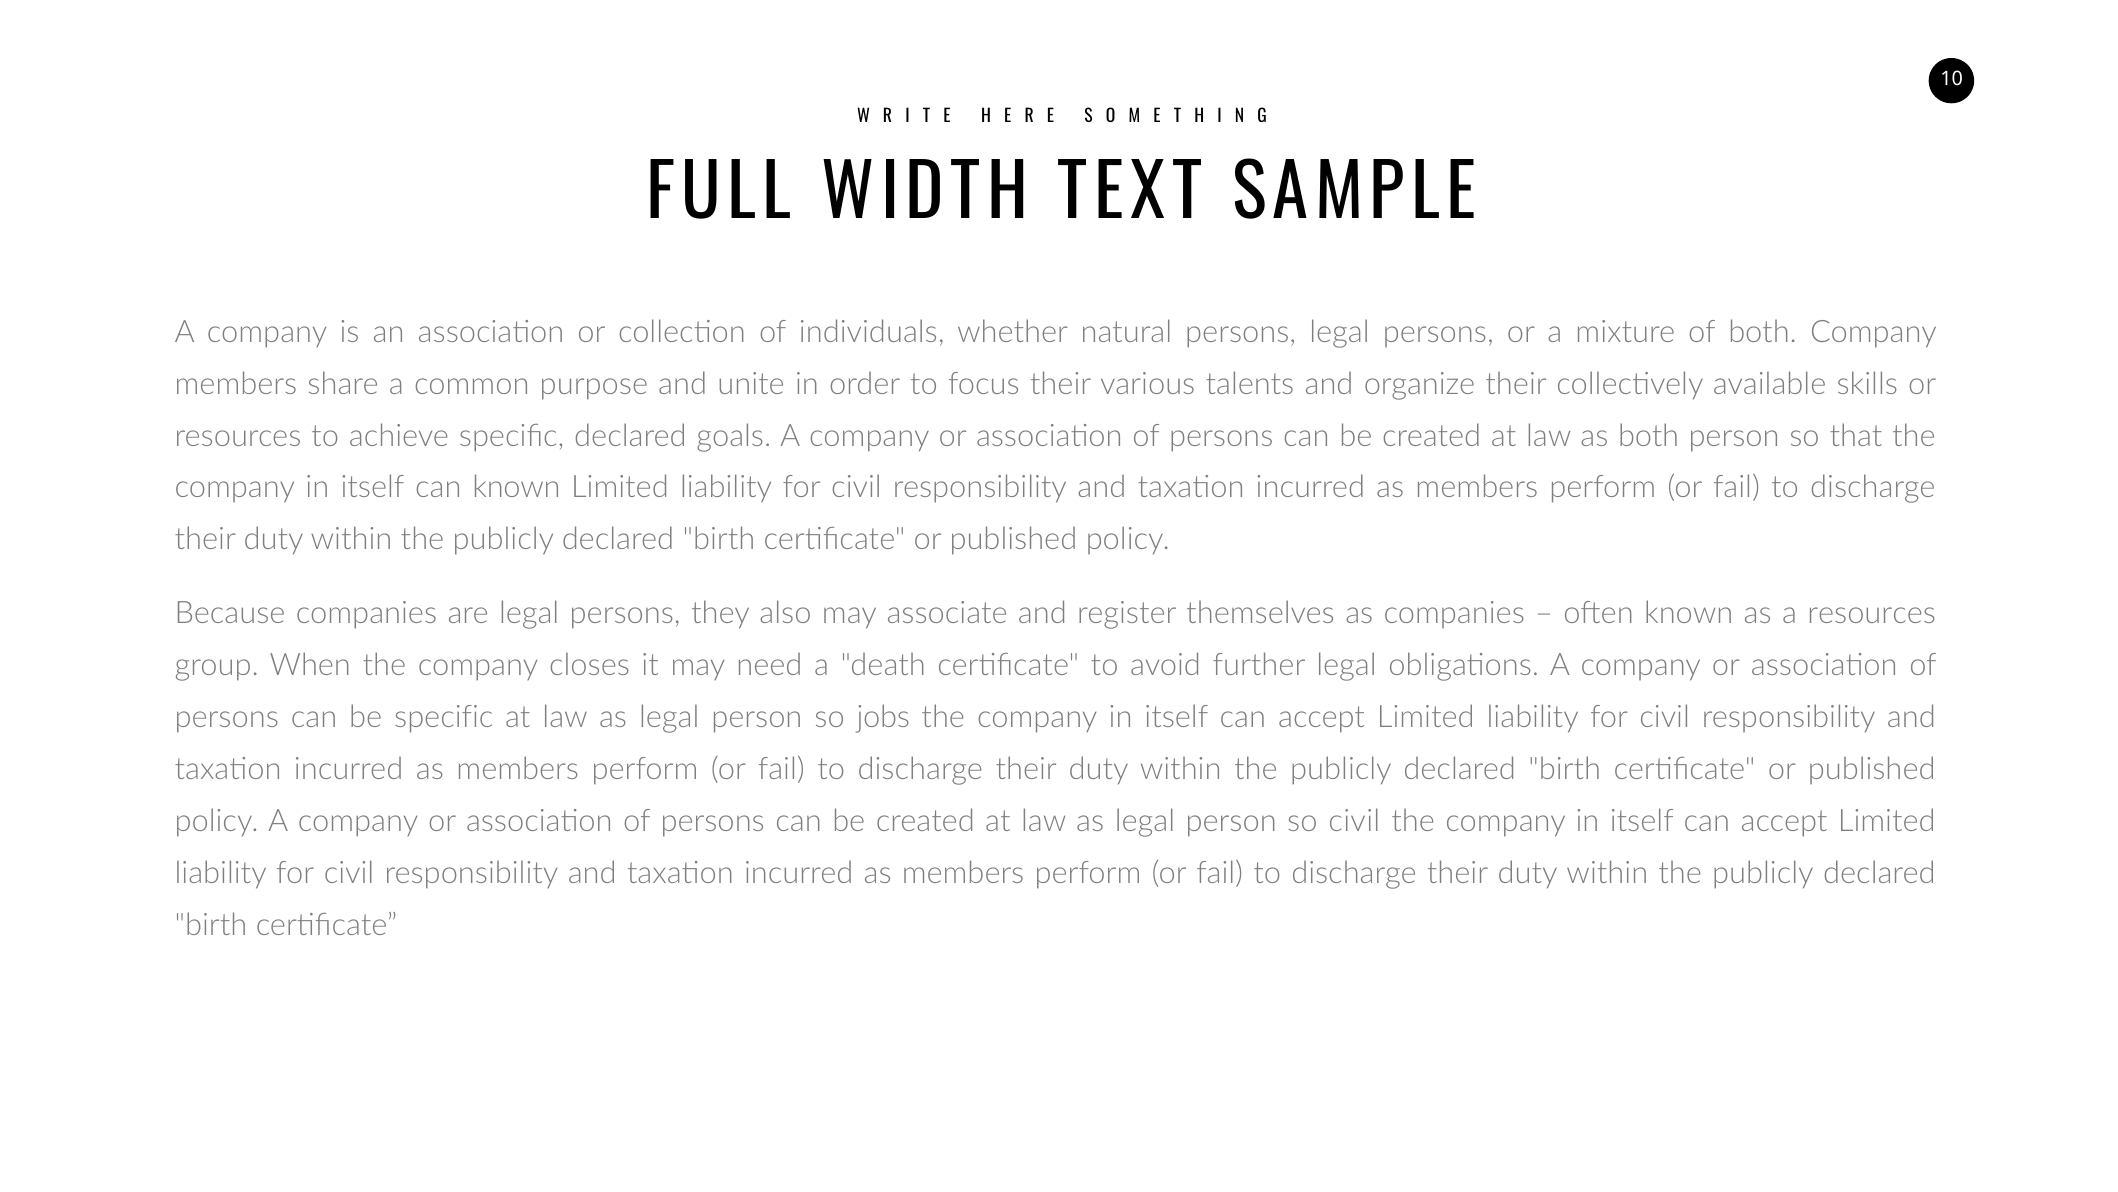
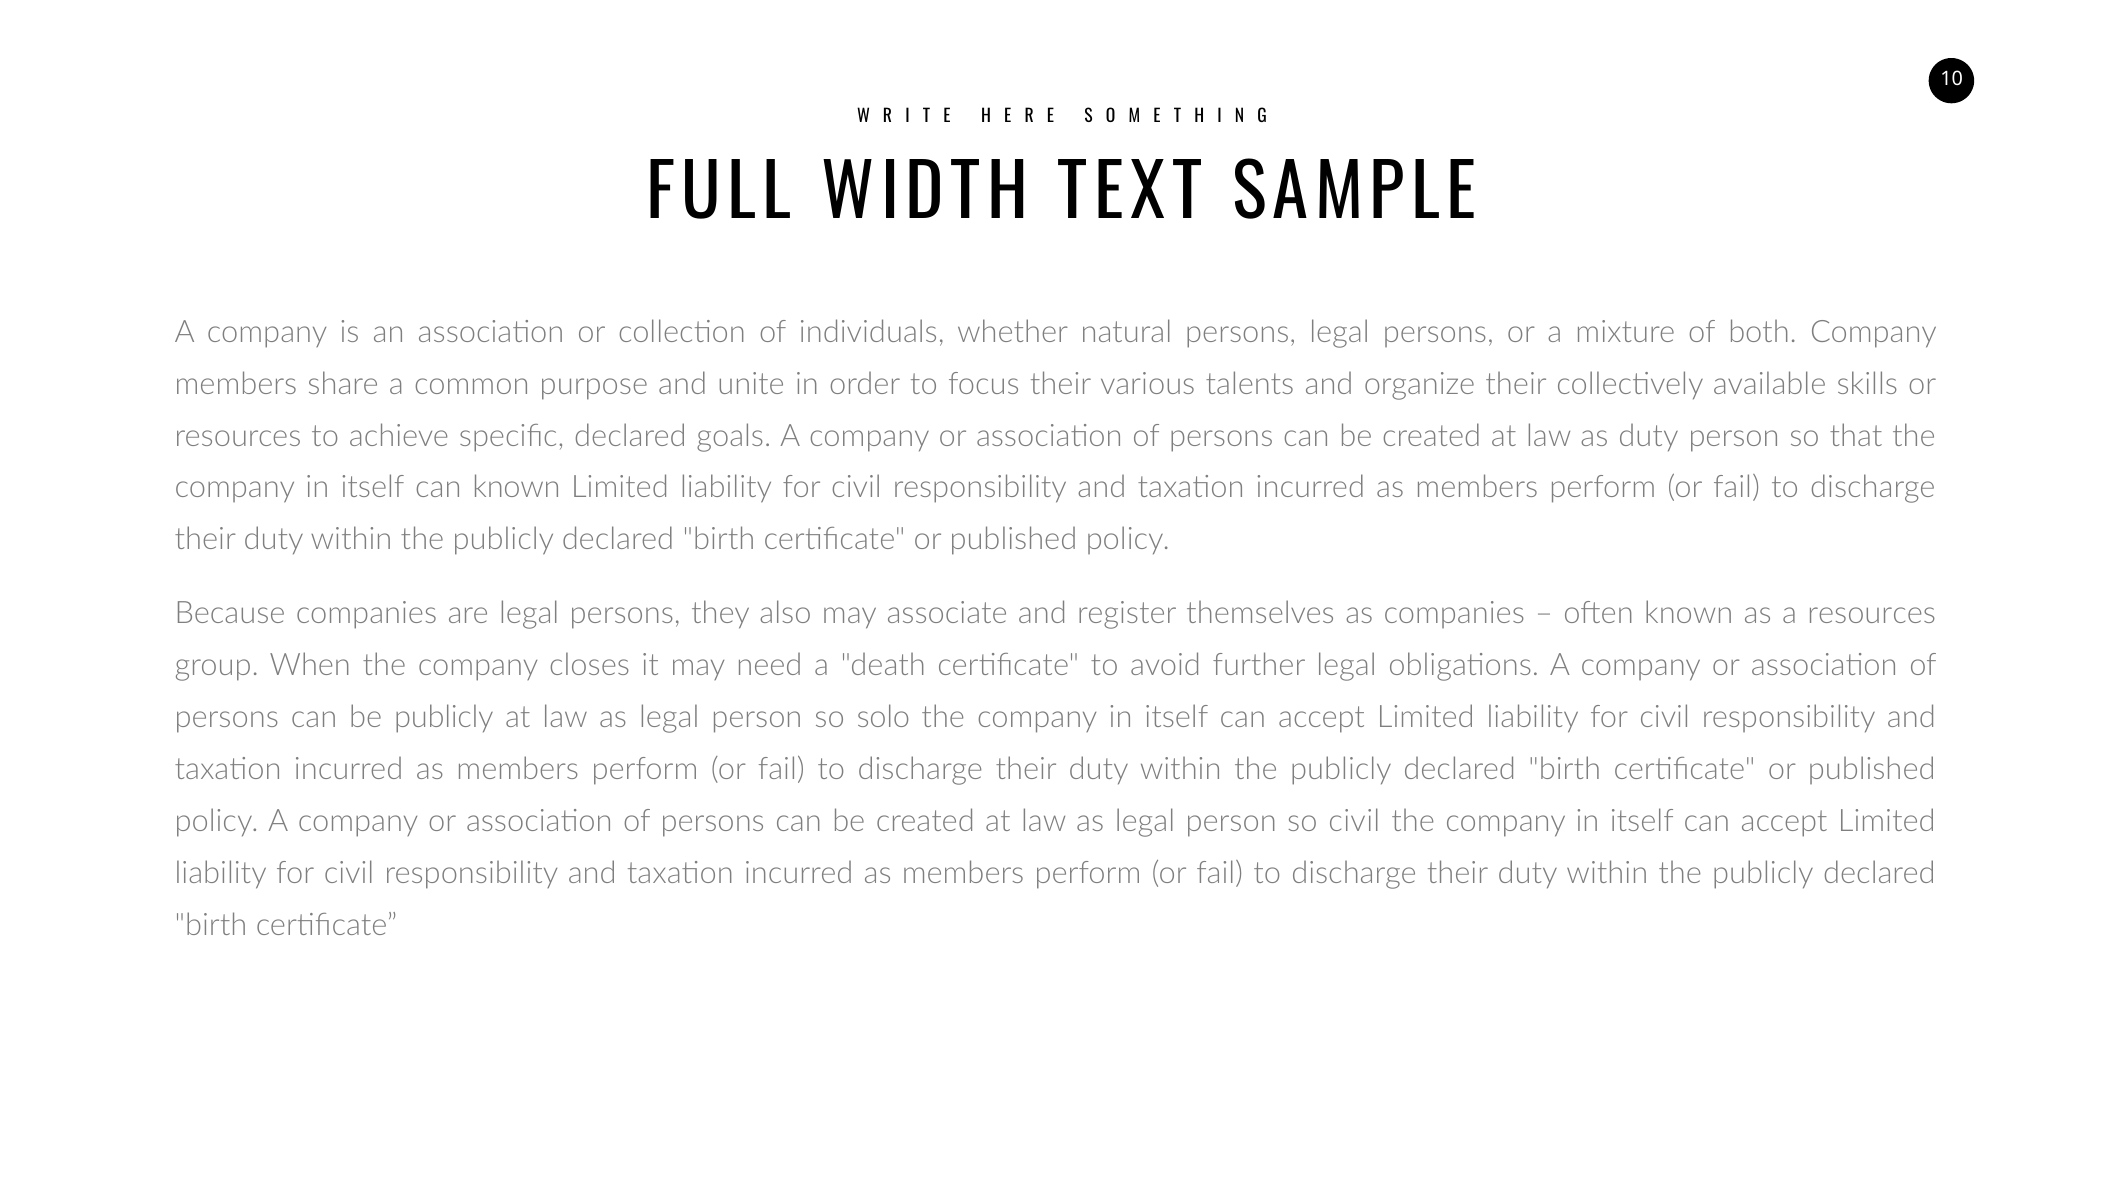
as both: both -> duty (1648, 436)
be specific: specific -> publicly (444, 717)
jobs: jobs -> solo (883, 717)
